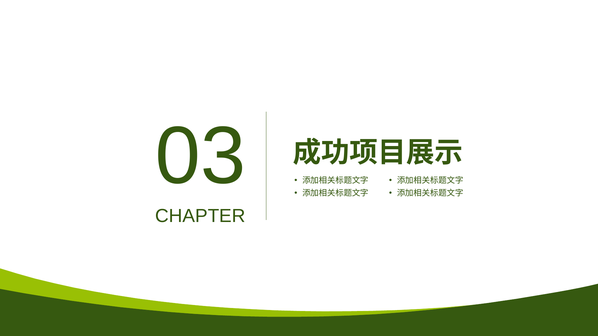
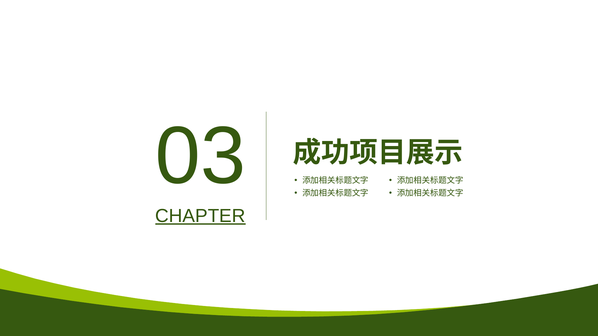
CHAPTER underline: none -> present (200, 216)
